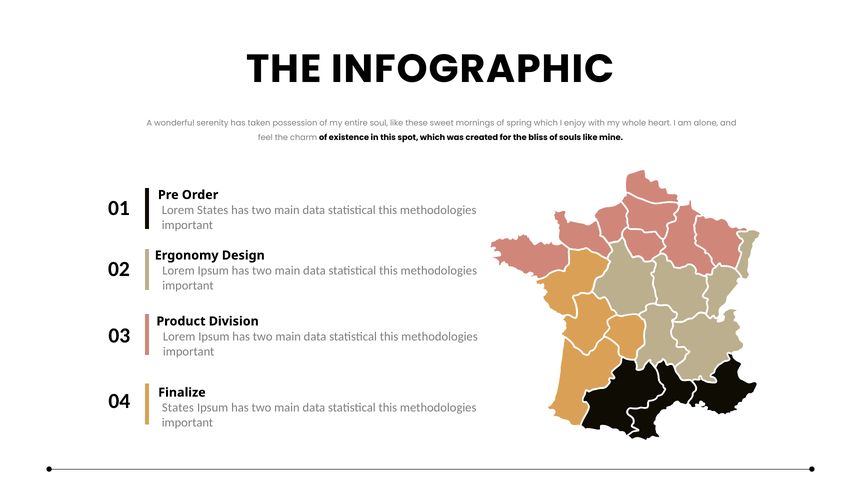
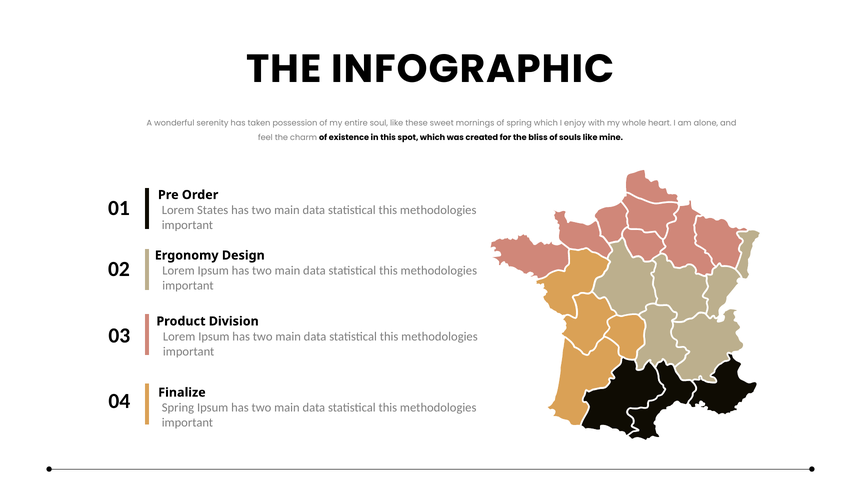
States: States -> Spring (178, 408)
